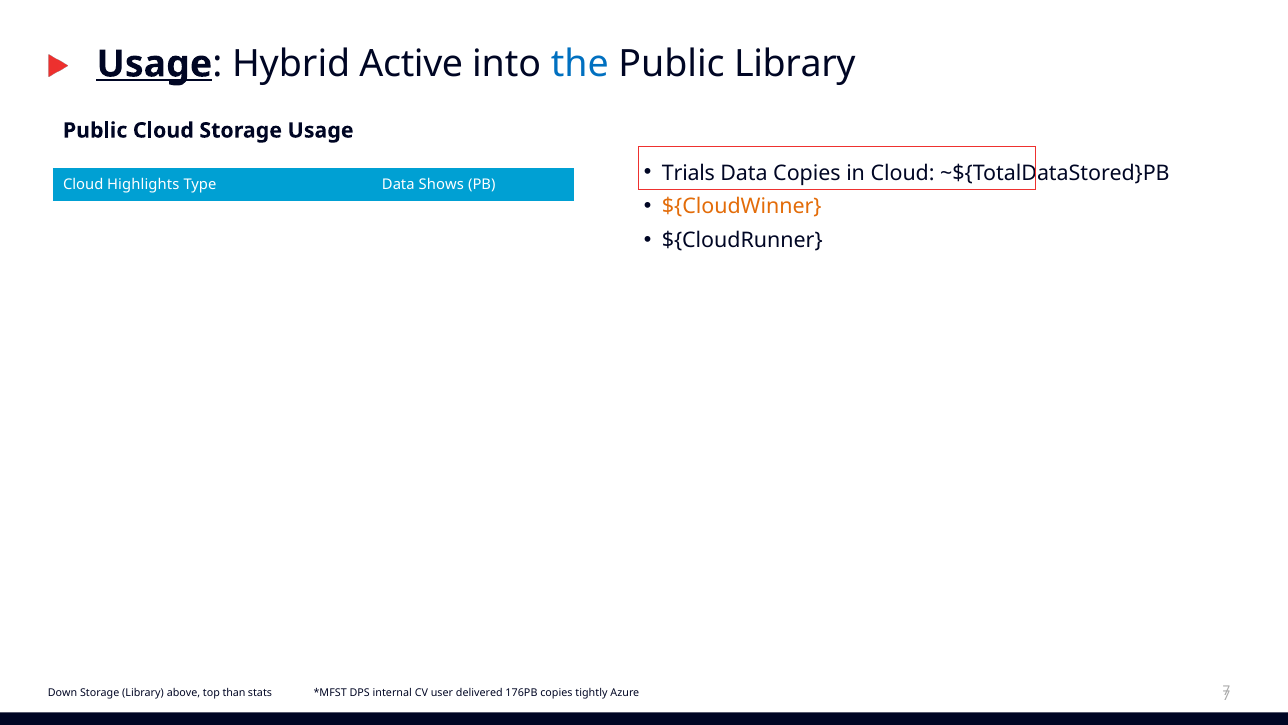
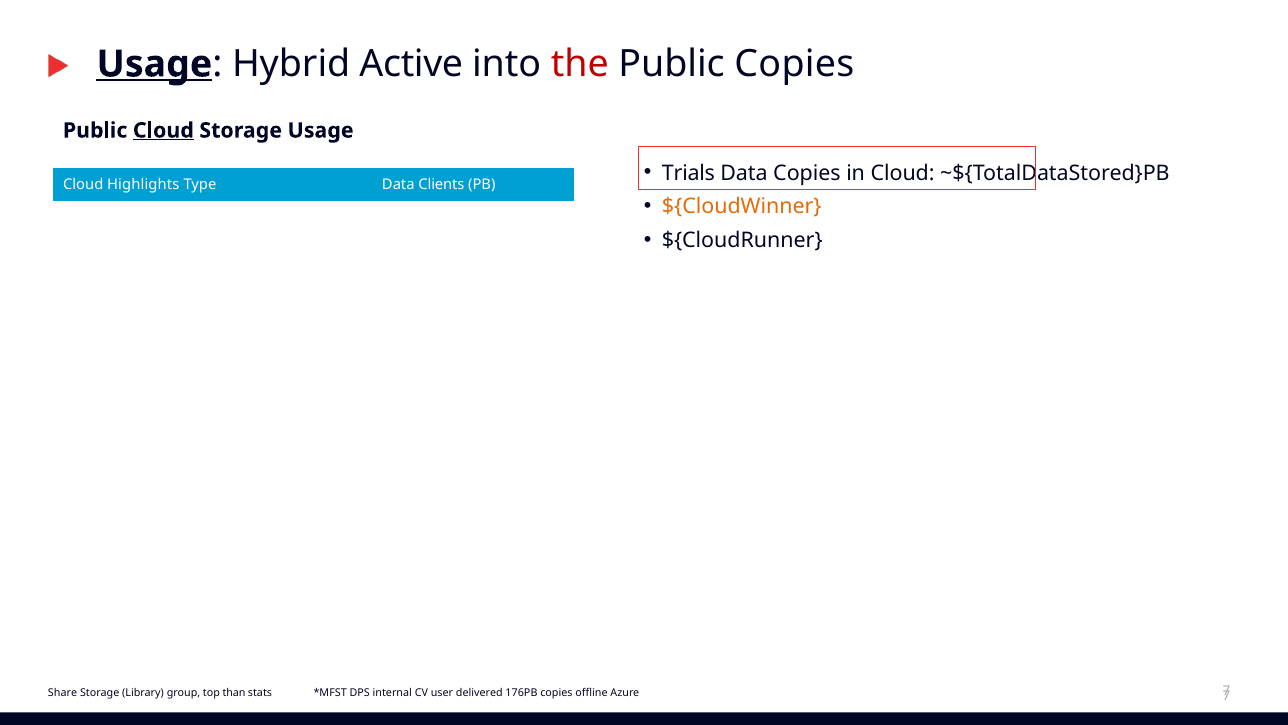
the colour: blue -> red (580, 64)
Public Library: Library -> Copies (794, 64)
Cloud underline: none -> present (163, 130)
Shows: Shows -> Clients (441, 184)
Down: Down -> Share (63, 693)
above: above -> group (183, 693)
tightly: tightly -> offline (591, 693)
